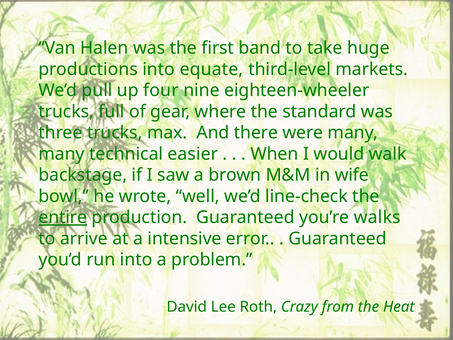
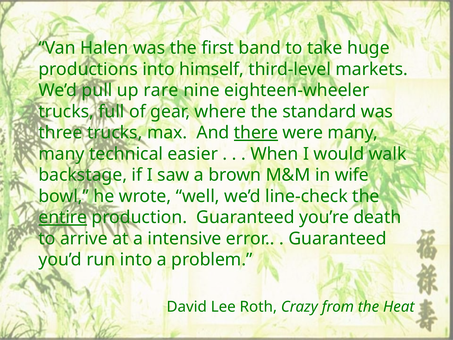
equate: equate -> himself (212, 69)
four: four -> rare (161, 90)
there underline: none -> present (256, 133)
walks: walks -> death (377, 217)
